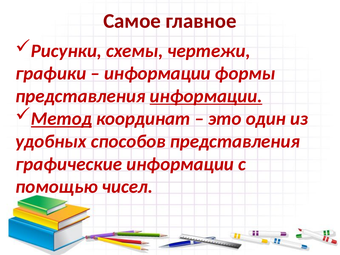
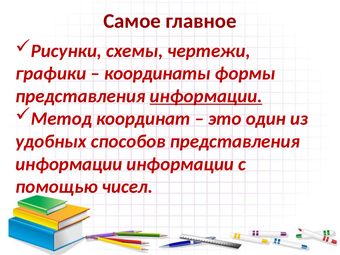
информации: информации -> координаты (157, 73)
Метод underline: present -> none (61, 119)
графические: графические -> информации (69, 164)
